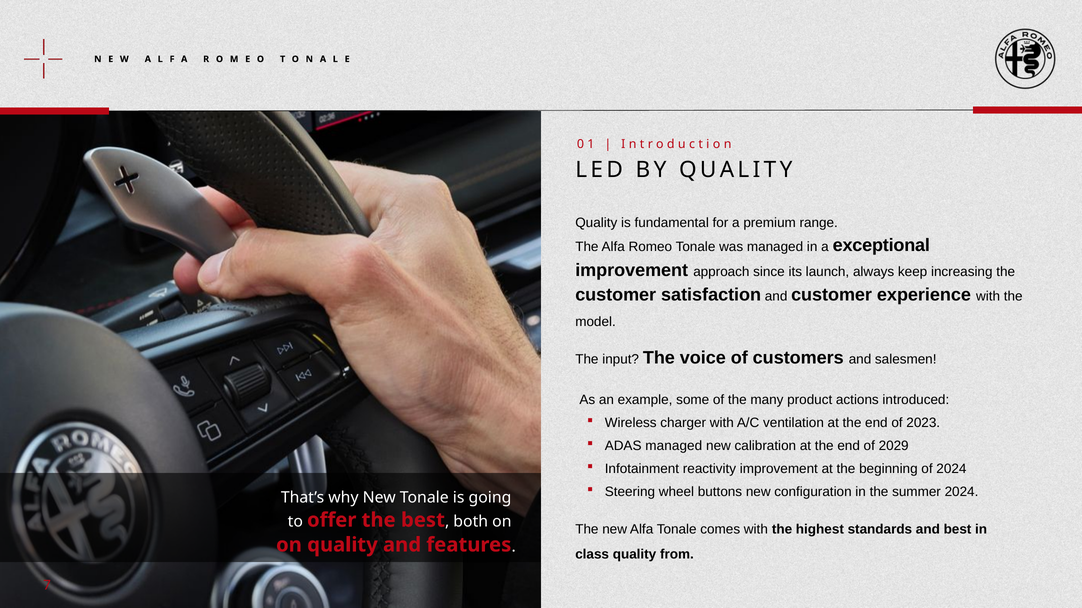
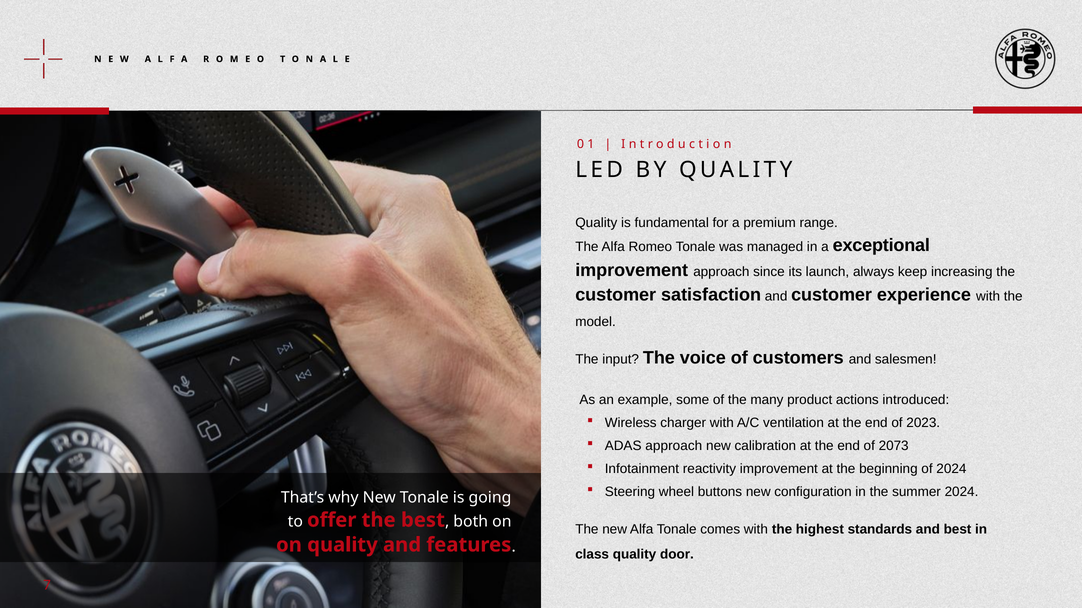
ADAS managed: managed -> approach (674, 446)
2029: 2029 -> 2073 (894, 446)
from: from -> door (677, 555)
